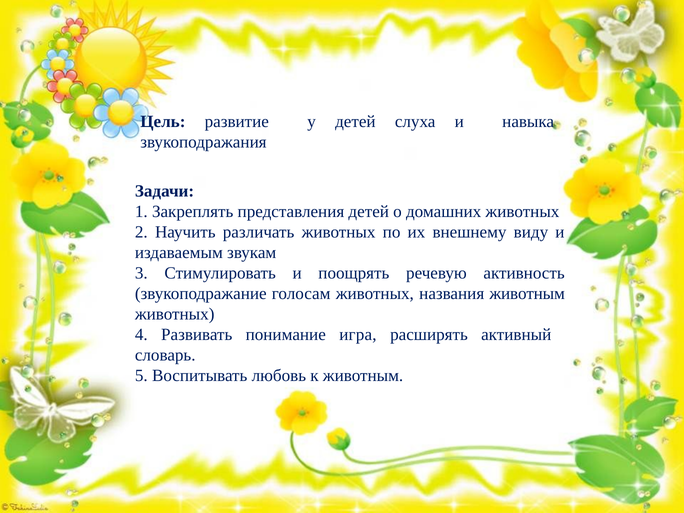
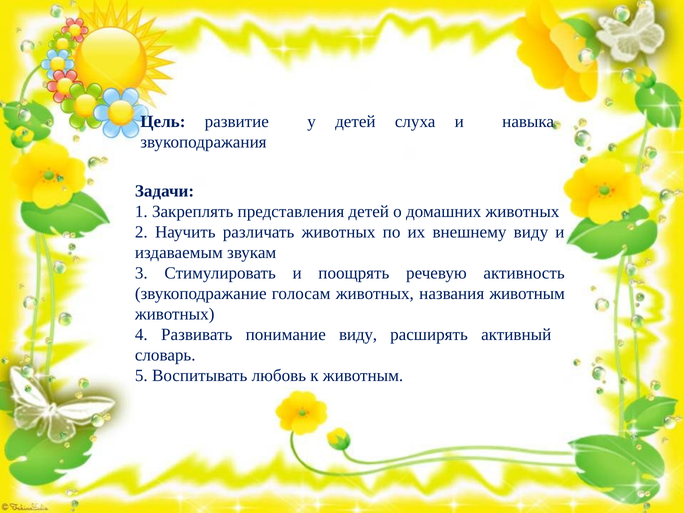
понимание игра: игра -> виду (358, 335)
